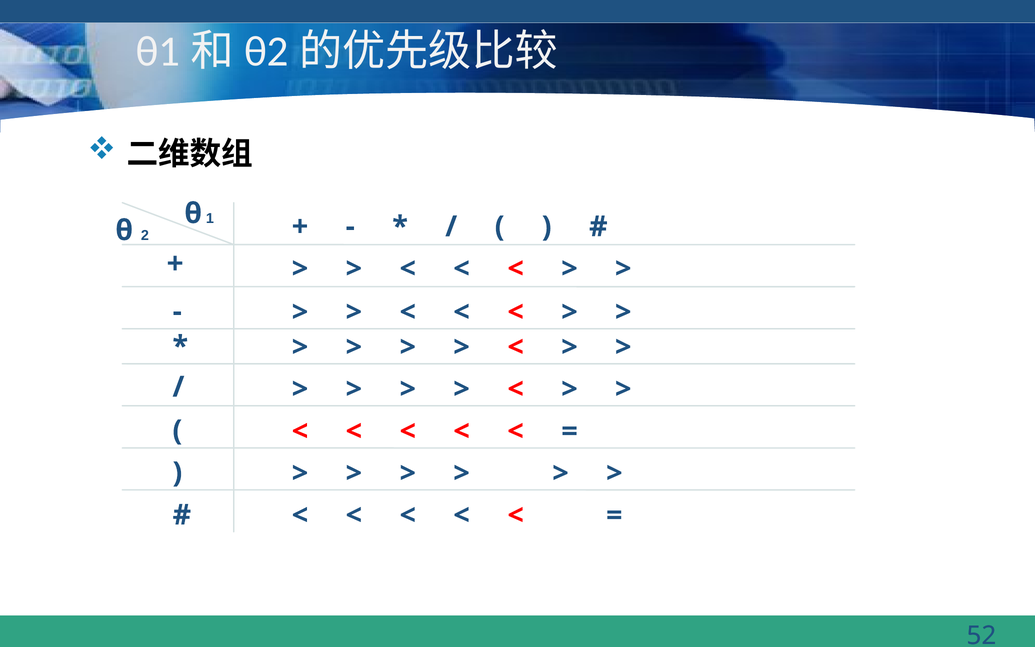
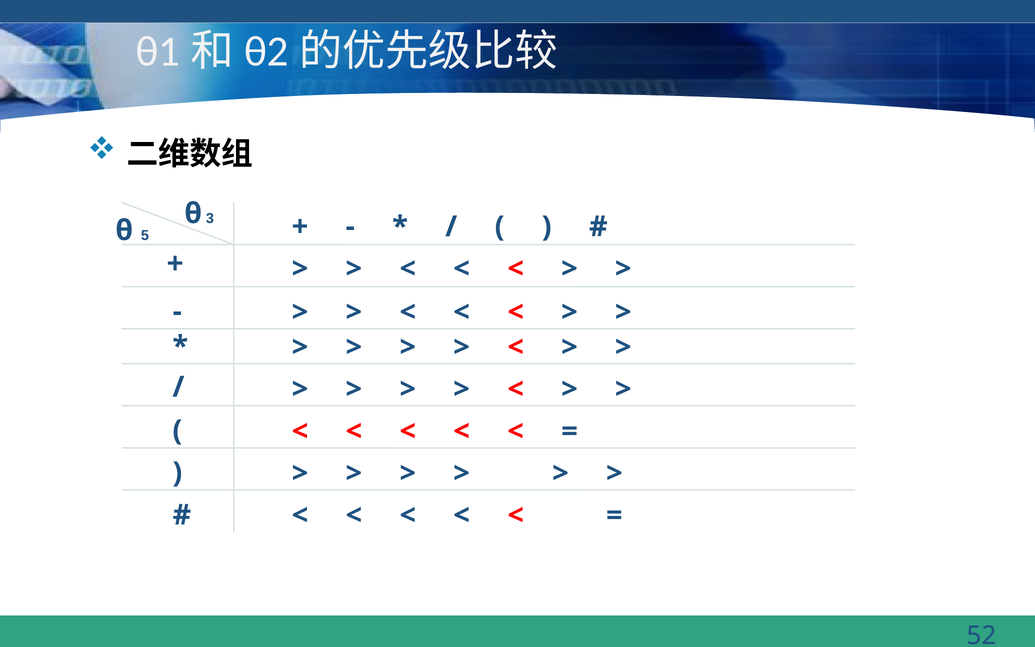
1: 1 -> 3 (210, 218)
2: 2 -> 5 (145, 235)
